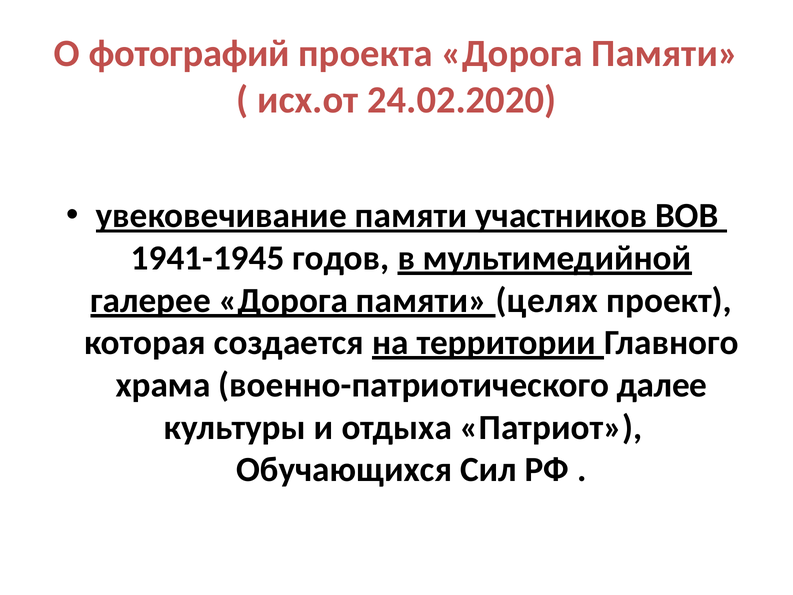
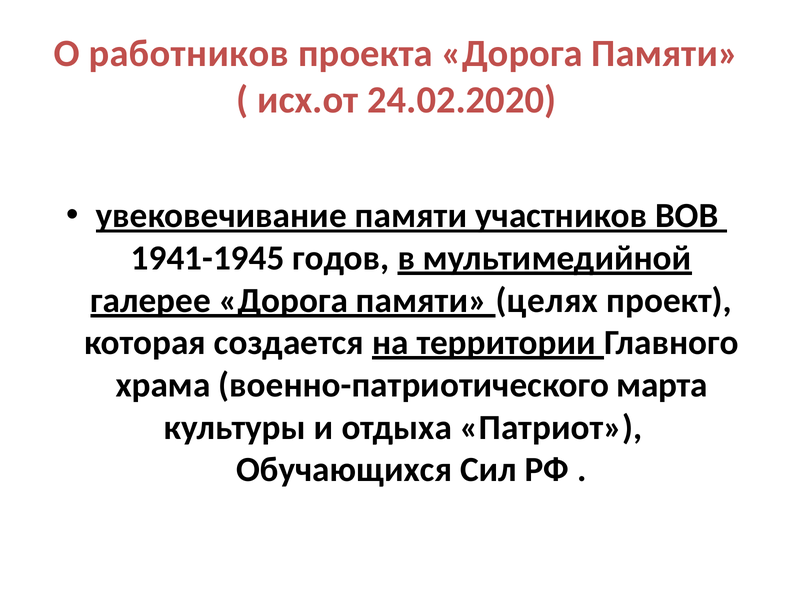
фотографий: фотографий -> работников (189, 54)
далее: далее -> марта (662, 385)
